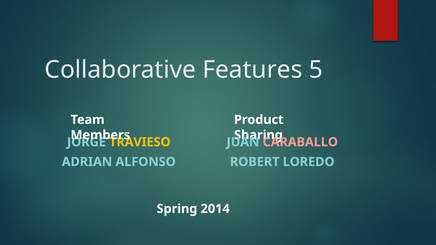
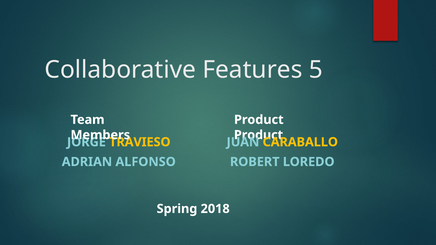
Sharing: Sharing -> Product (258, 135)
CARABALLO colour: pink -> yellow (300, 142)
2014: 2014 -> 2018 (215, 209)
